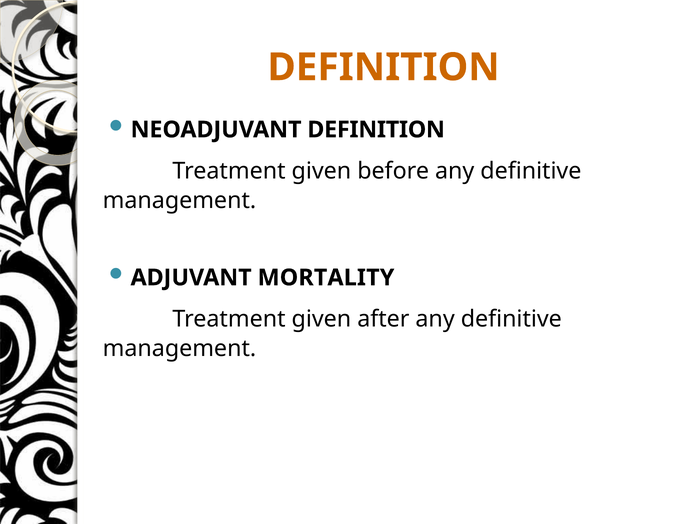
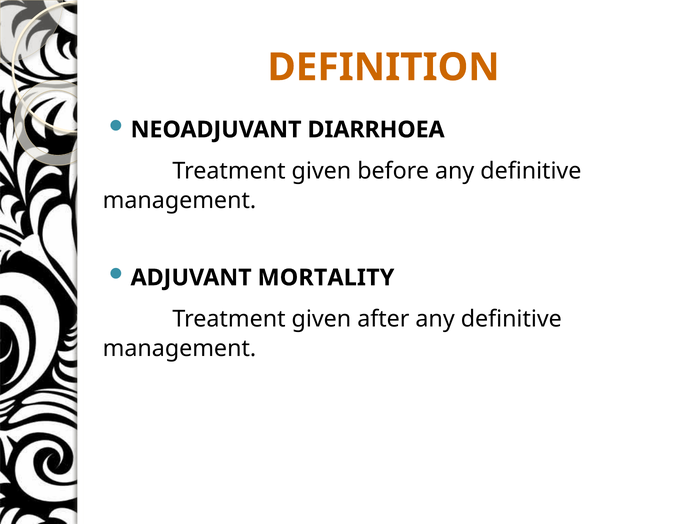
NEOADJUVANT DEFINITION: DEFINITION -> DIARRHOEA (376, 130)
